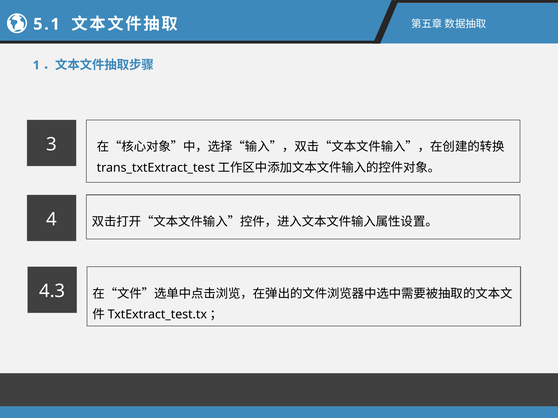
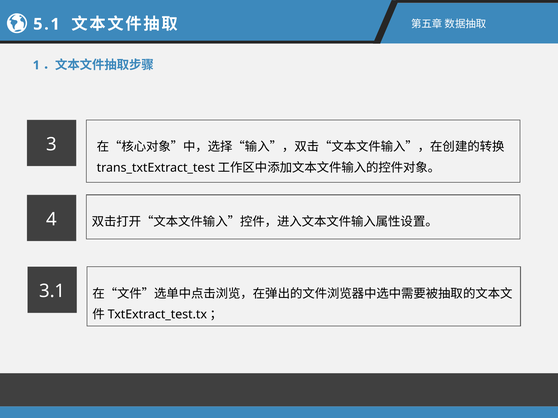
4.3: 4.3 -> 3.1 (52, 291)
